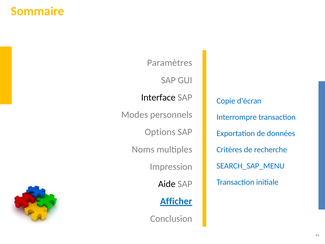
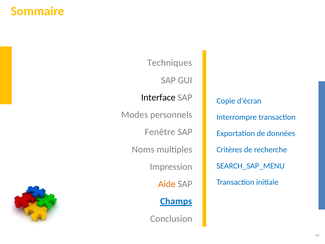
Paramètres: Paramètres -> Techniques (170, 63)
Options: Options -> Fenêtre (160, 132)
Aide colour: black -> orange (167, 184)
Afficher: Afficher -> Champs (176, 201)
